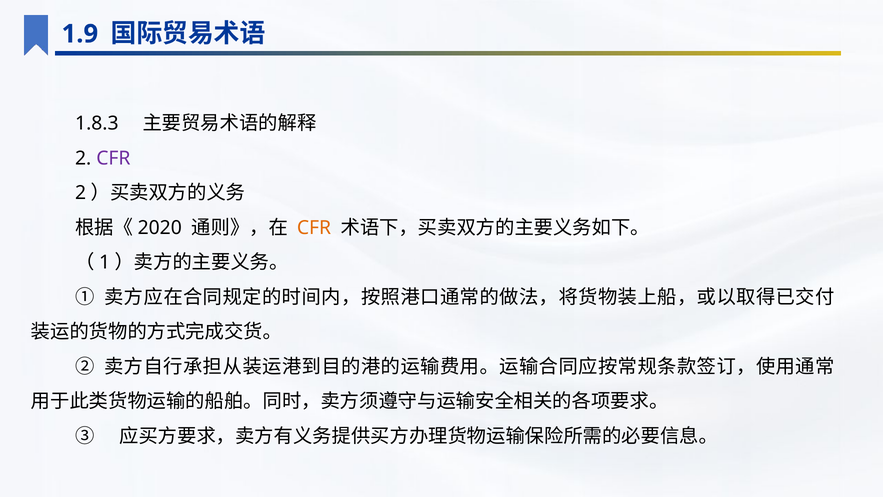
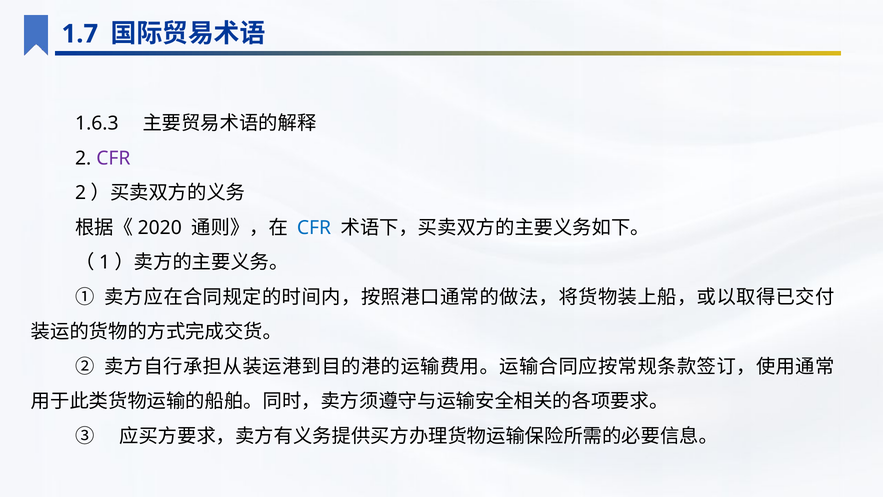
1.9: 1.9 -> 1.7 (80, 34)
1.8.3: 1.8.3 -> 1.6.3 (97, 123)
CFR colour: orange -> blue (314, 228)
